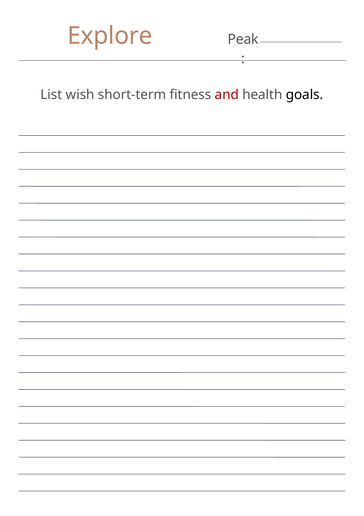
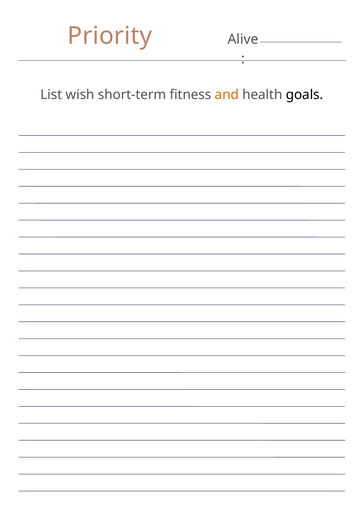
Explore: Explore -> Priority (110, 36)
Peak: Peak -> Alive (243, 39)
and colour: red -> orange (227, 94)
